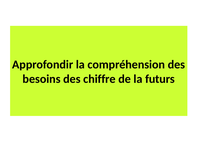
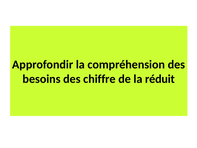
futurs: futurs -> réduit (160, 79)
